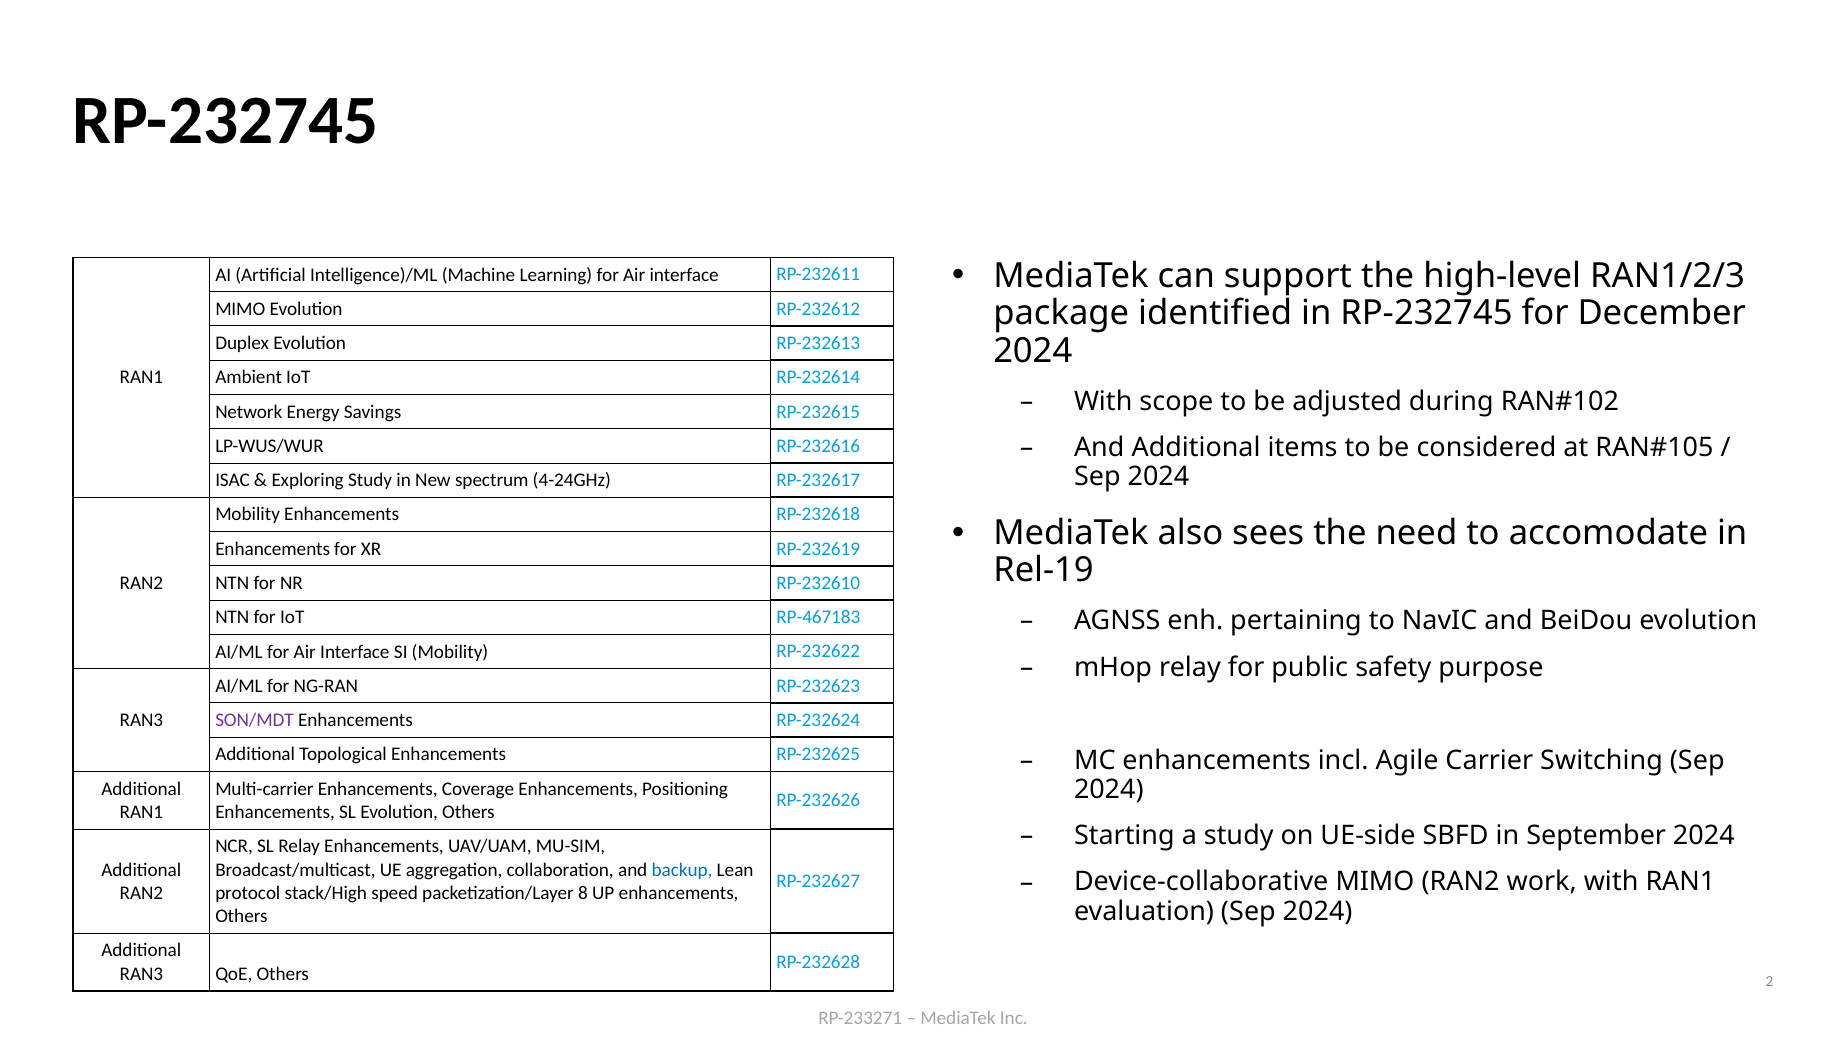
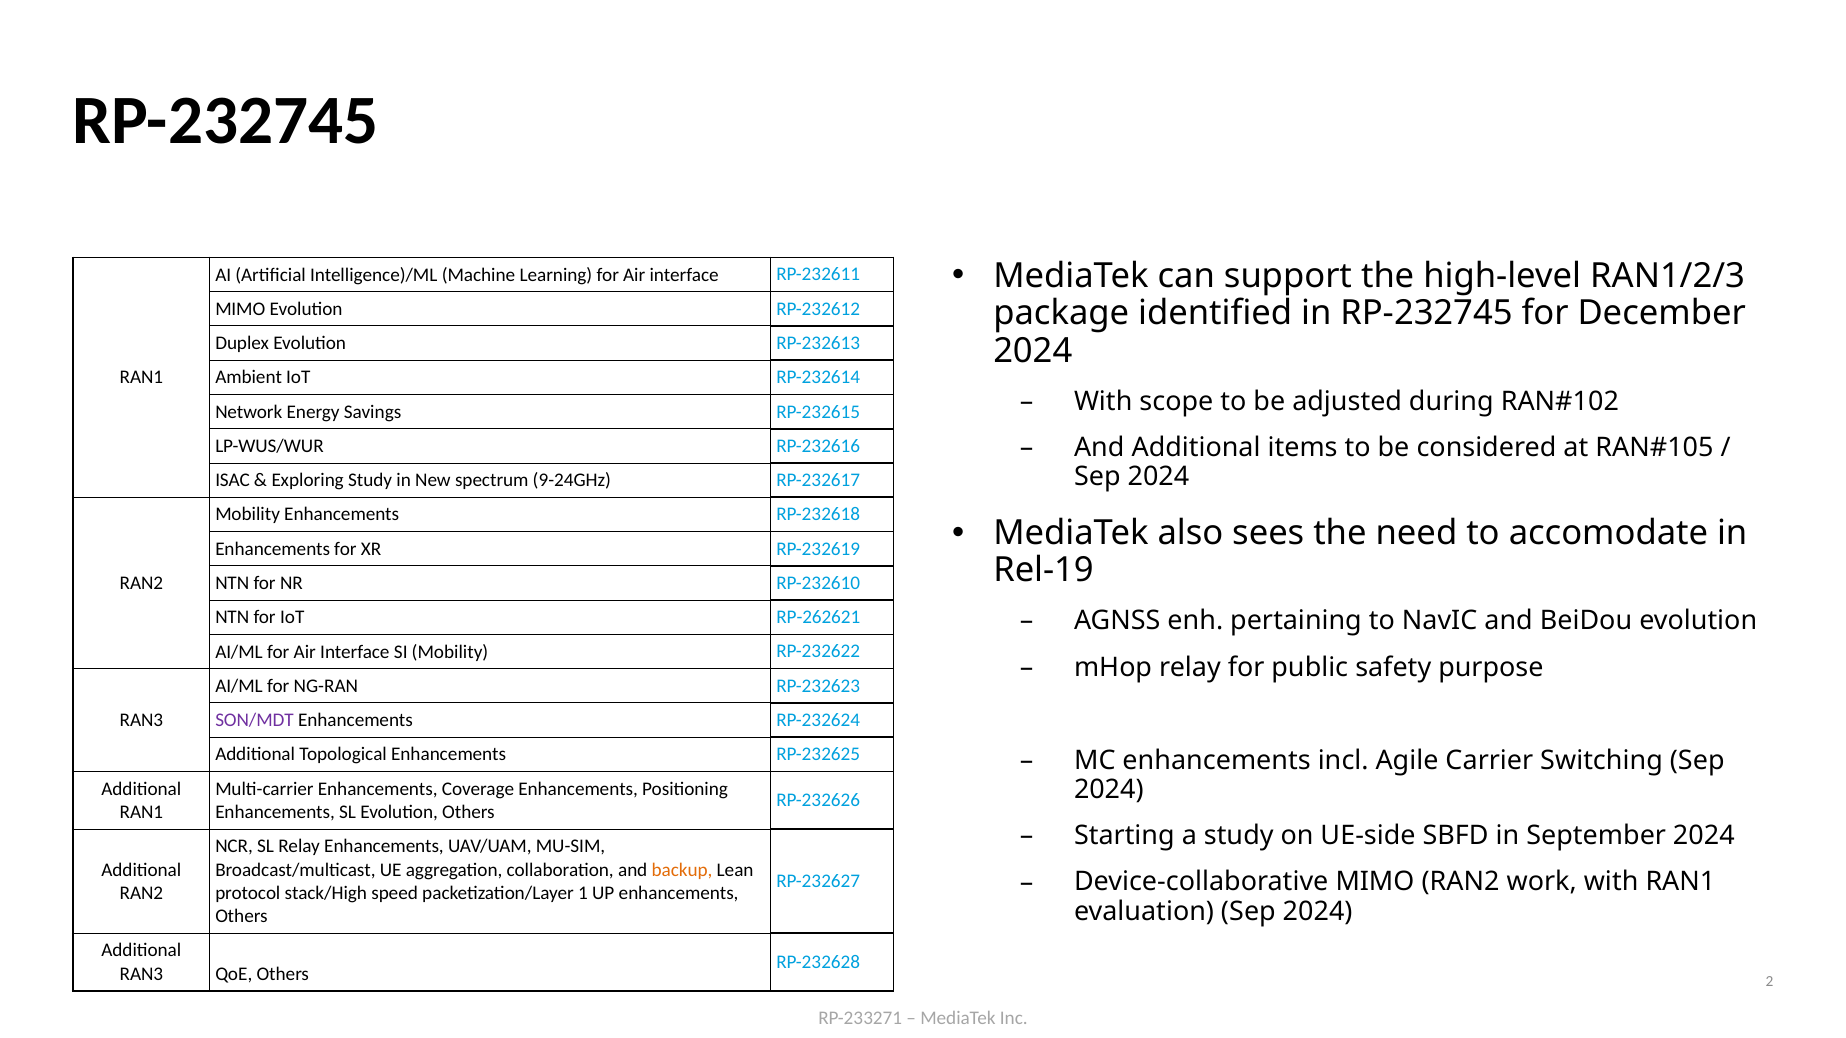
4-24GHz: 4-24GHz -> 9-24GHz (572, 480)
RP-467183: RP-467183 -> RP-262621 (818, 617)
backup colour: blue -> orange (682, 870)
8: 8 -> 1 (583, 893)
